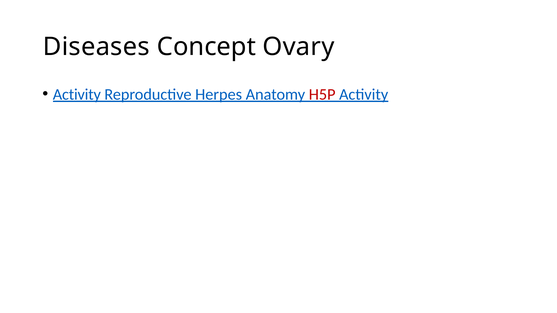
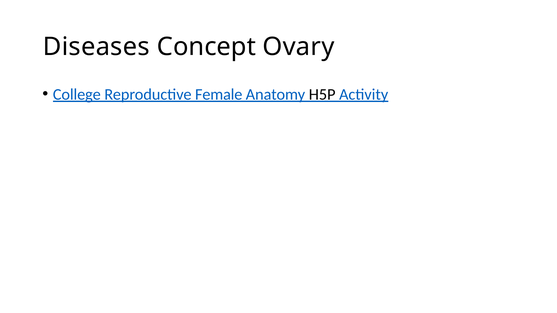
Activity: Activity -> College (77, 94)
Herpes: Herpes -> Female (219, 94)
H5P colour: red -> black (322, 94)
